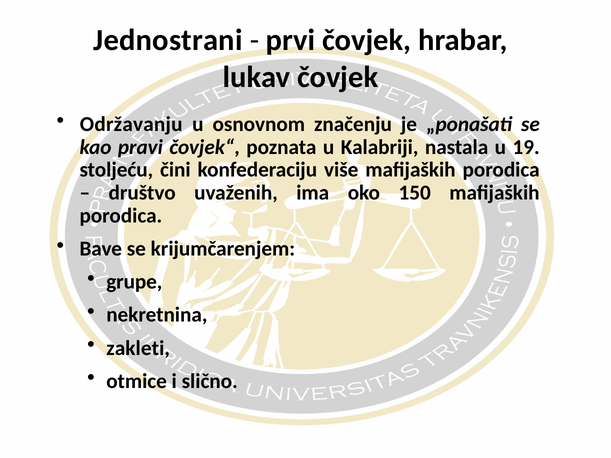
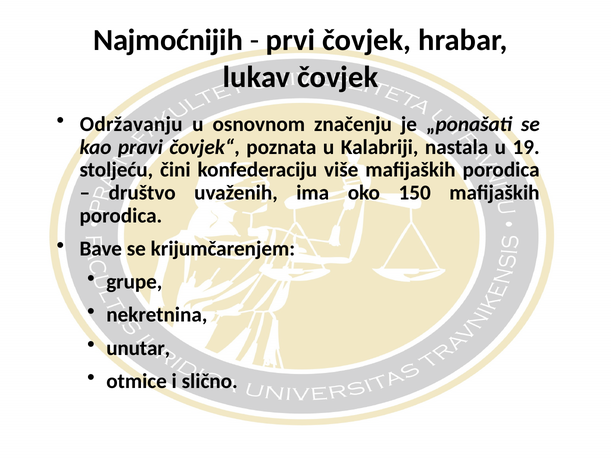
Jednostrani: Jednostrani -> Najmoćnijih (168, 40)
zakleti: zakleti -> unutar (138, 348)
